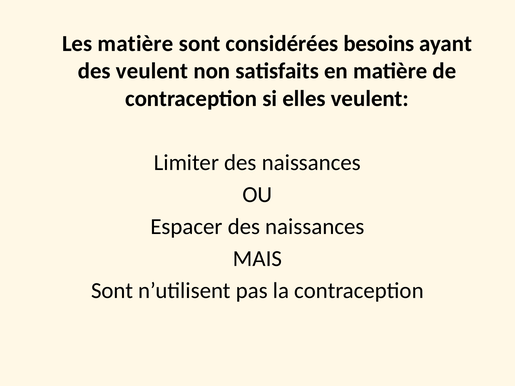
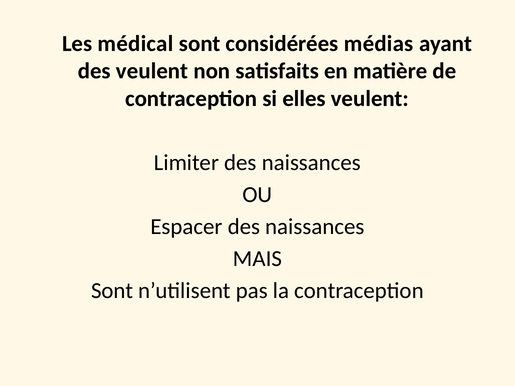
Les matière: matière -> médical (136, 44)
besoins: besoins -> médias (379, 44)
